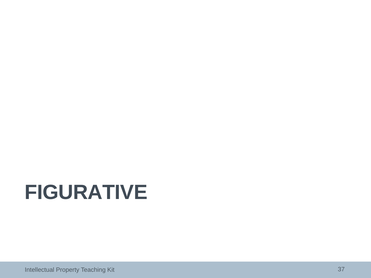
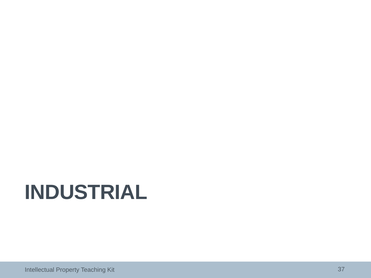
FIGURATIVE: FIGURATIVE -> INDUSTRIAL (86, 193)
